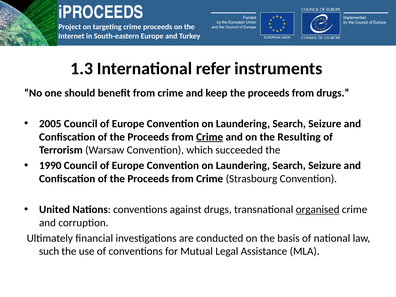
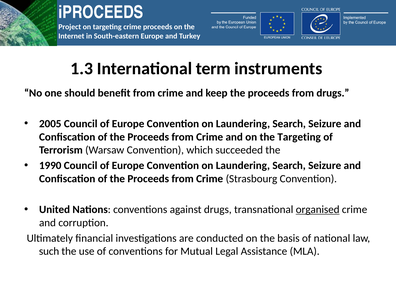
refer: refer -> term (213, 69)
Crime underline: present -> none (210, 137)
the Resulting: Resulting -> Targeting (299, 137)
